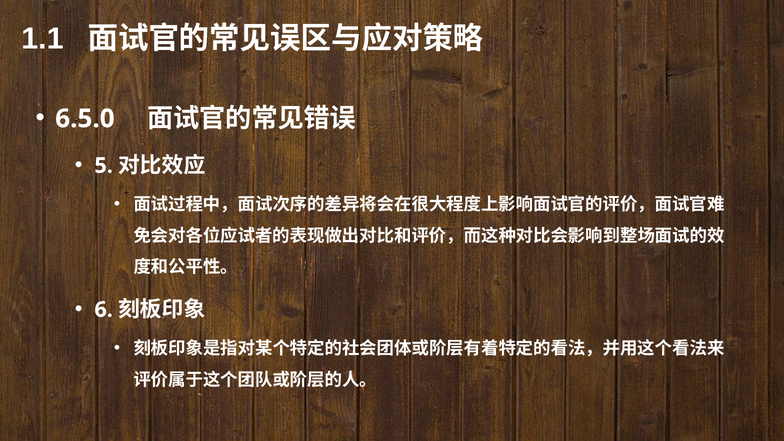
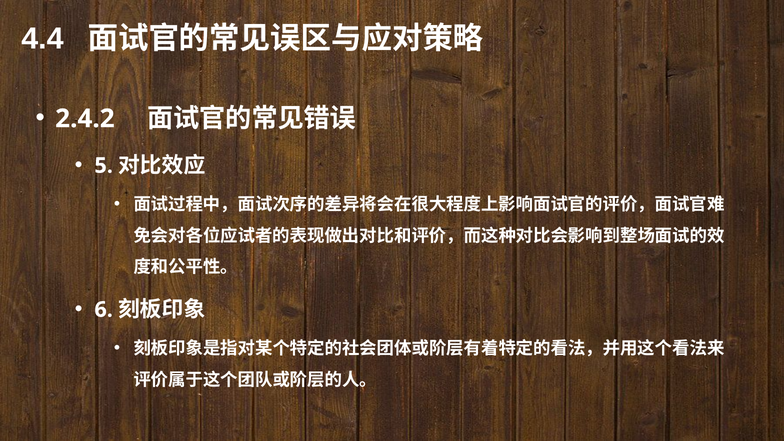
1.1: 1.1 -> 4.4 (42, 39)
6.5.0: 6.5.0 -> 2.4.2 (85, 119)
